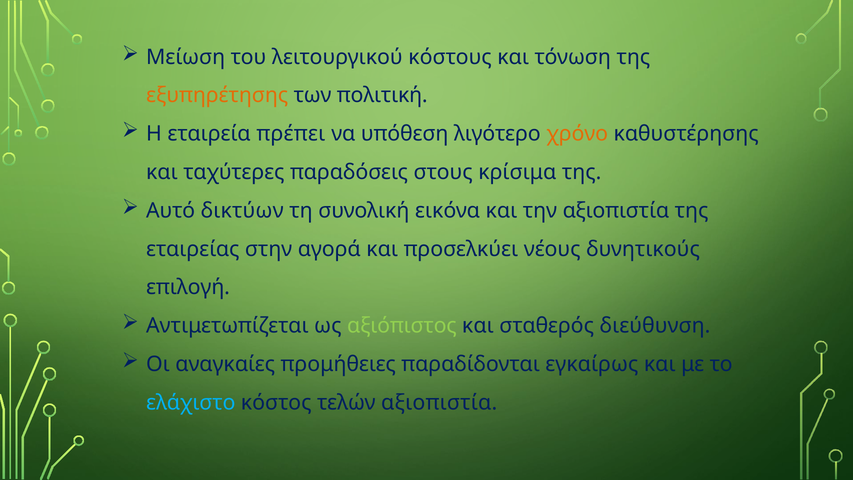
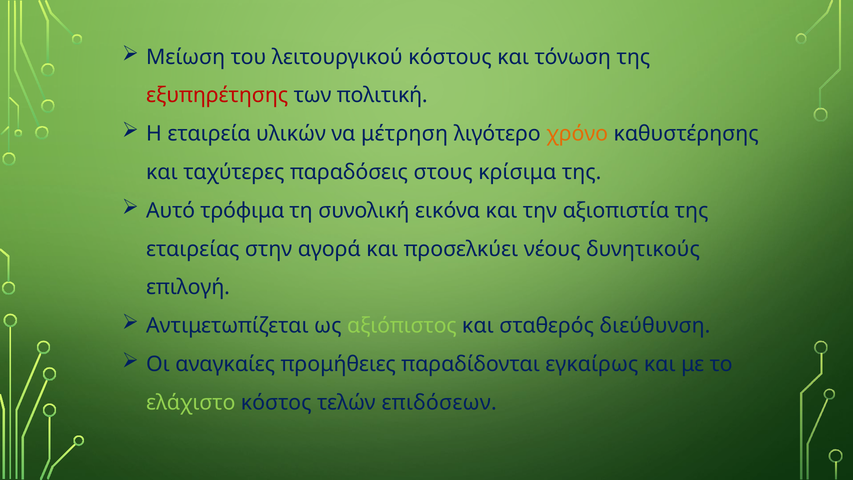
εξυπηρέτησης colour: orange -> red (217, 95)
πρέπει: πρέπει -> υλικών (291, 134)
υπόθεση: υπόθεση -> μέτρηση (405, 134)
δικτύων: δικτύων -> τρόφιμα (242, 211)
ελάχιστο colour: light blue -> light green (191, 402)
τελών αξιοπιστία: αξιοπιστία -> επιδόσεων (439, 402)
